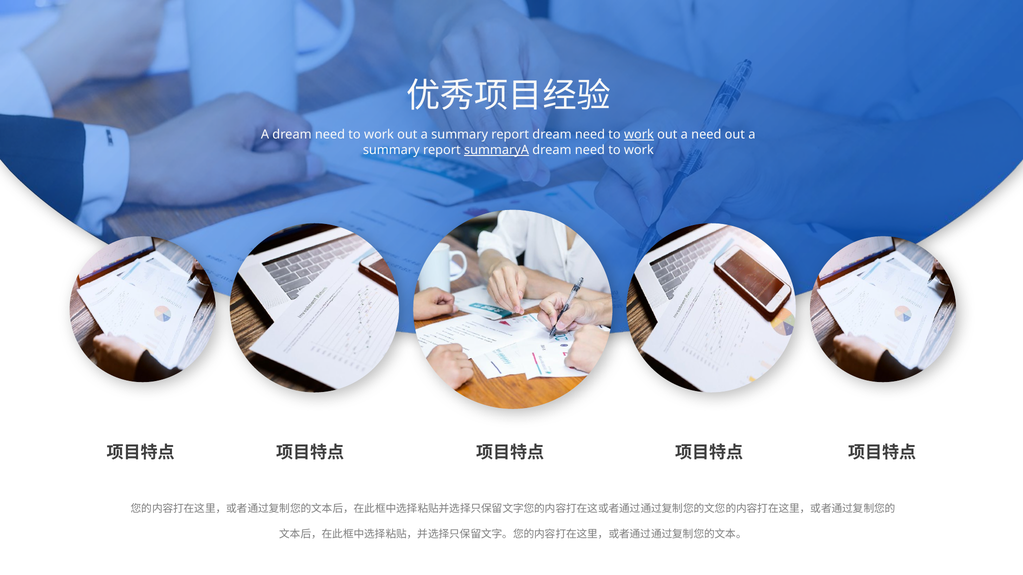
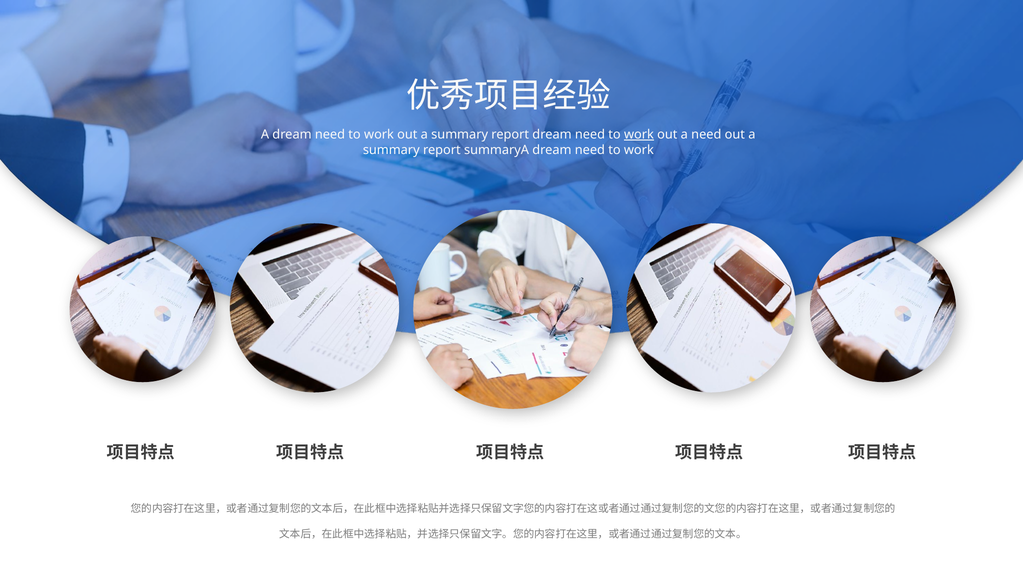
summaryA underline: present -> none (497, 150)
